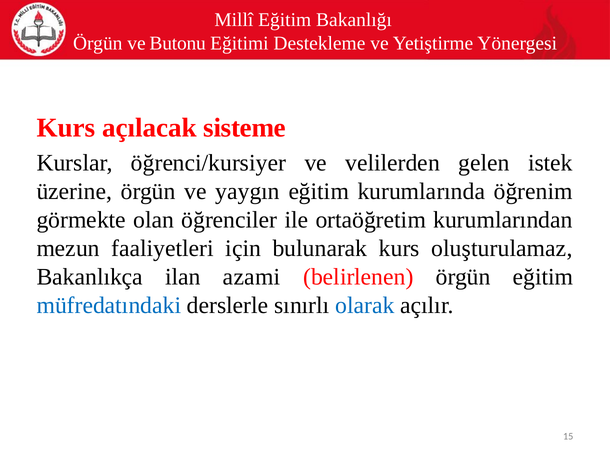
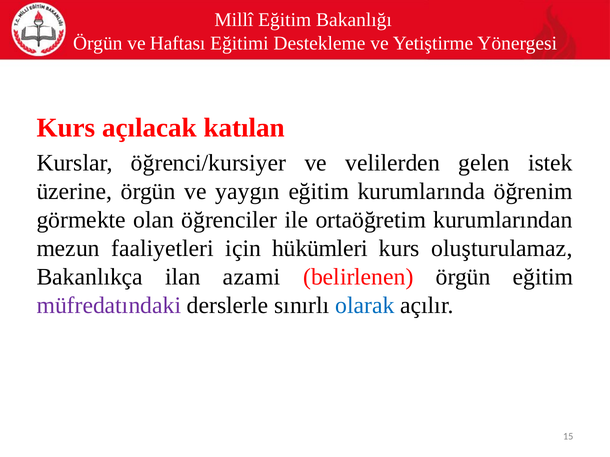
Butonu: Butonu -> Haftası (178, 43)
sisteme: sisteme -> katılan (244, 128)
bulunarak: bulunarak -> hükümleri (320, 249)
müfredatındaki colour: blue -> purple (109, 306)
